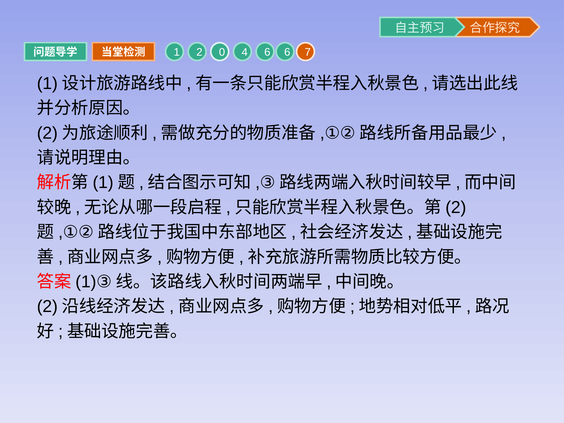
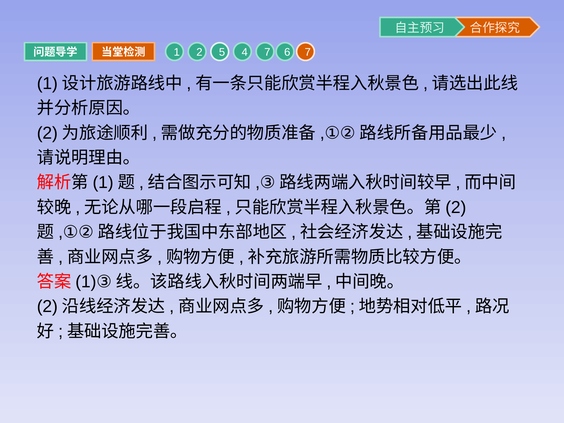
0: 0 -> 5 (222, 52)
4 6: 6 -> 7 (267, 52)
